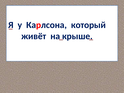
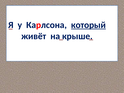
который underline: none -> present (88, 25)
